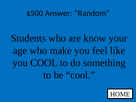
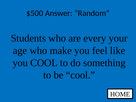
know: know -> every (95, 38)
